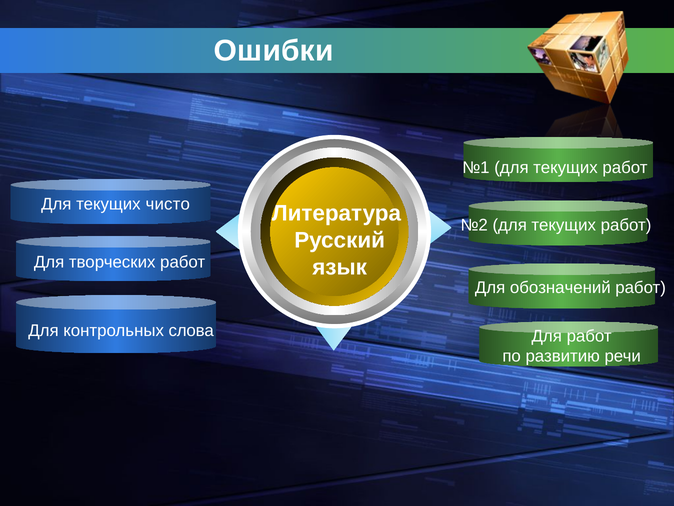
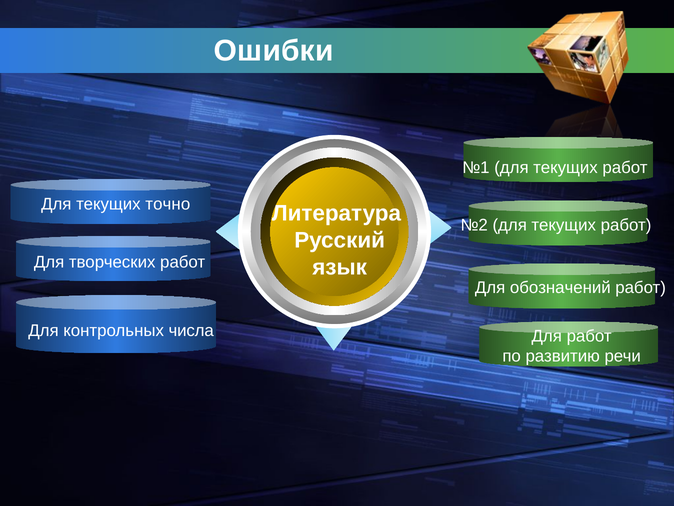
чисто: чисто -> точно (168, 204)
слова: слова -> числа (191, 331)
